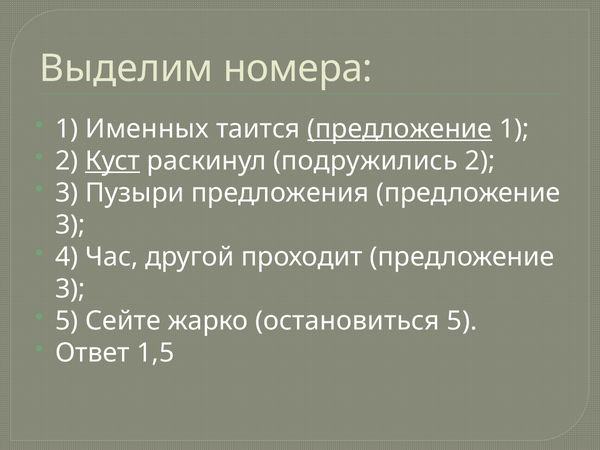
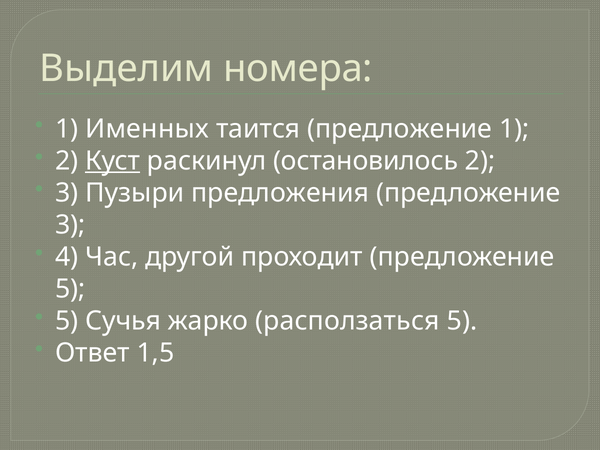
предложение underline: present -> none (400, 129)
подружились: подружились -> остановилось (366, 161)
3: 3 -> 5 (70, 289)
Сейте: Сейте -> Сучья (123, 321)
остановиться: остановиться -> расползаться (347, 321)
